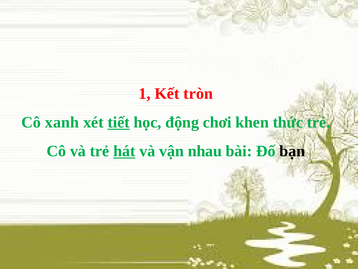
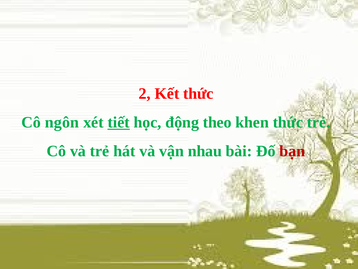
1: 1 -> 2 (145, 94)
Kết tròn: tròn -> thức (198, 94)
xanh: xanh -> ngôn (62, 122)
chơi: chơi -> theo (217, 122)
hát underline: present -> none (124, 151)
bạn colour: black -> red (292, 151)
